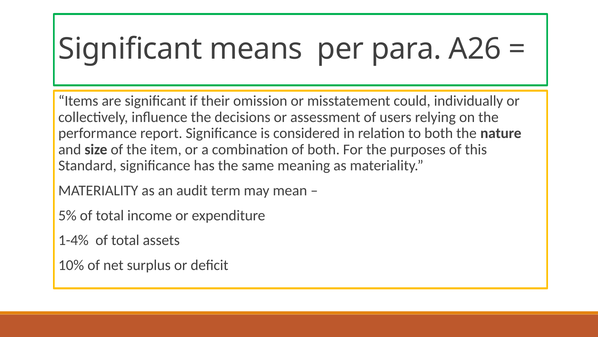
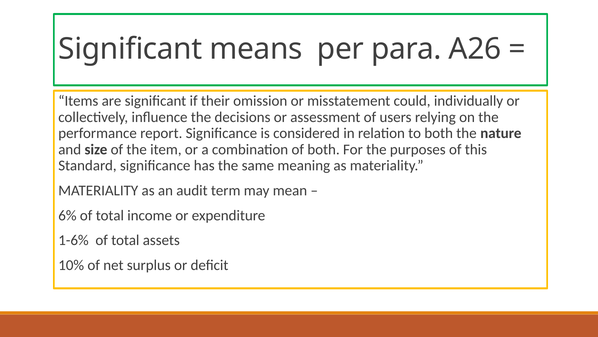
5%: 5% -> 6% (67, 215)
1-4%: 1-4% -> 1-6% (73, 240)
